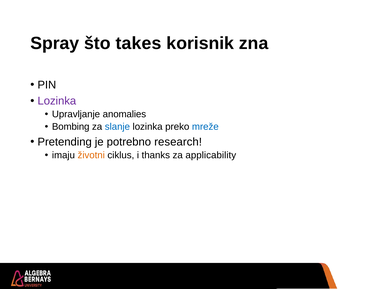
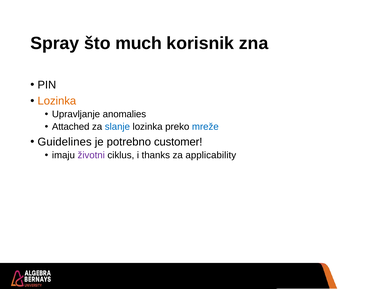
takes: takes -> much (139, 43)
Lozinka colour: purple -> orange (57, 101)
Bombing: Bombing -> Attached (71, 127)
Pretending: Pretending -> Guidelines (65, 142)
research: research -> customer (178, 142)
životni colour: orange -> purple (91, 155)
